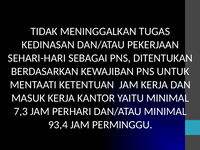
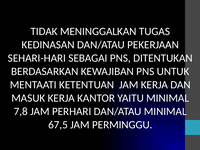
7,3: 7,3 -> 7,8 (21, 111)
93,4: 93,4 -> 67,5 (58, 125)
